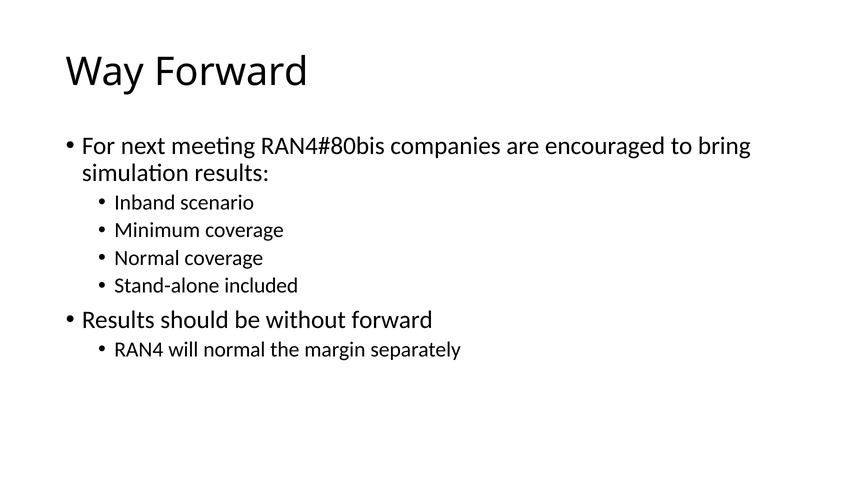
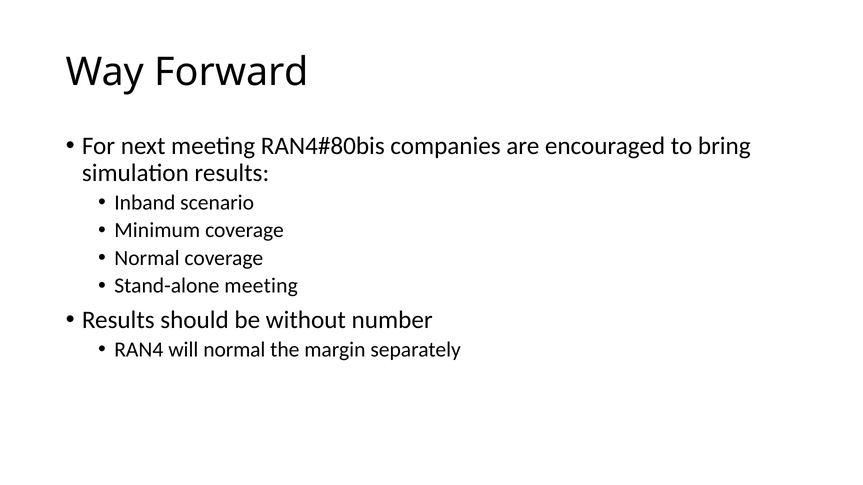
Stand-alone included: included -> meeting (261, 286)
without forward: forward -> number (392, 320)
